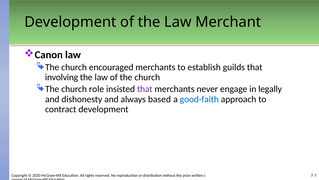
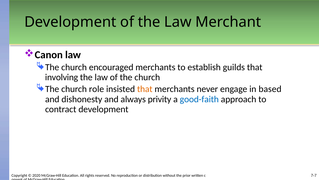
that colour: purple -> orange (145, 89)
legally: legally -> based (270, 89)
based: based -> privity (160, 99)
